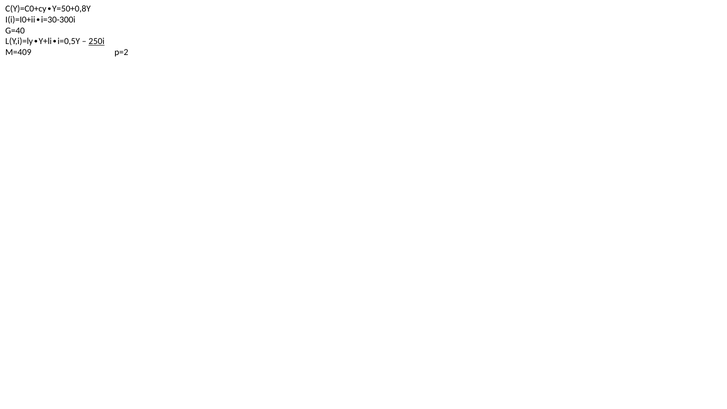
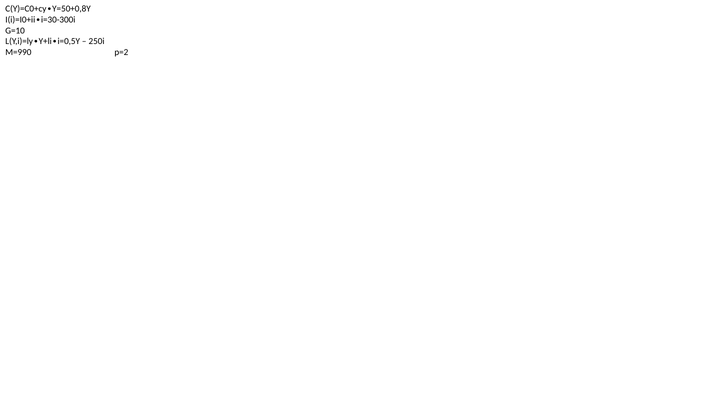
G=40: G=40 -> G=10 (15, 31)
250i underline: present -> none (97, 41)
M=409: M=409 -> M=990 (18, 52)
